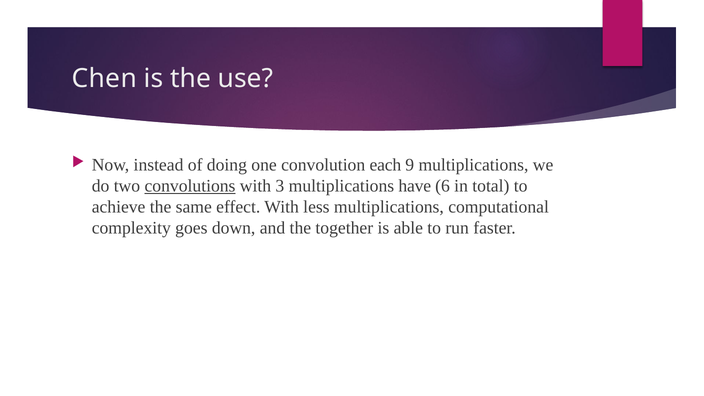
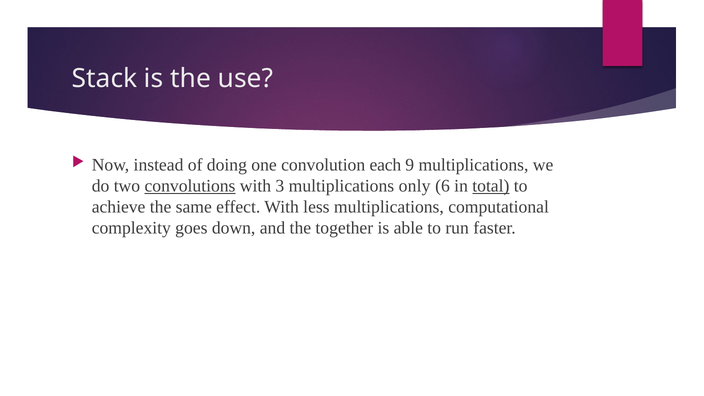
Chen: Chen -> Stack (105, 78)
have: have -> only (415, 186)
total underline: none -> present (491, 186)
